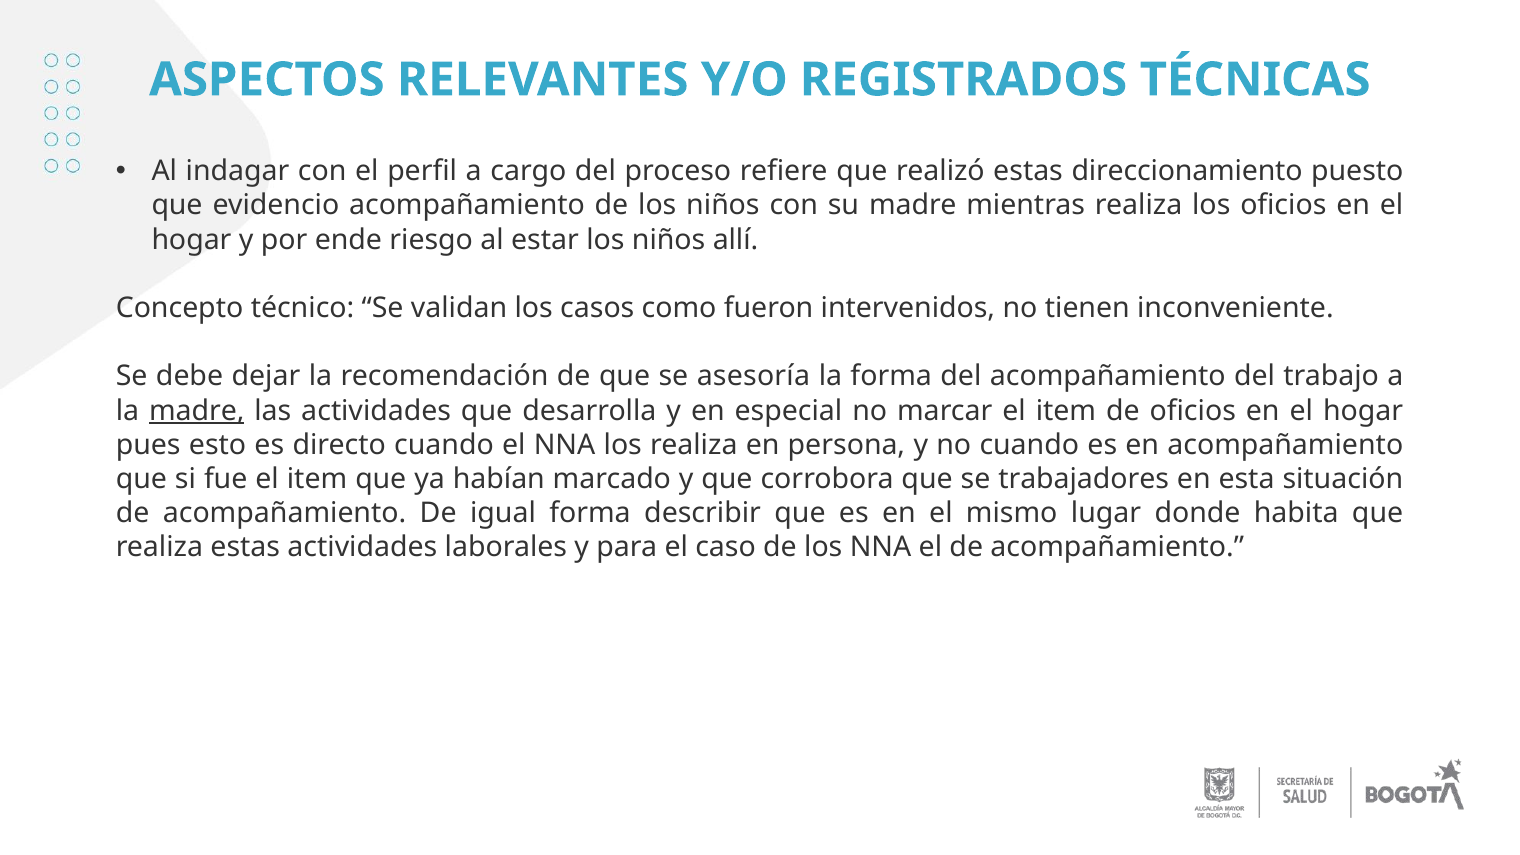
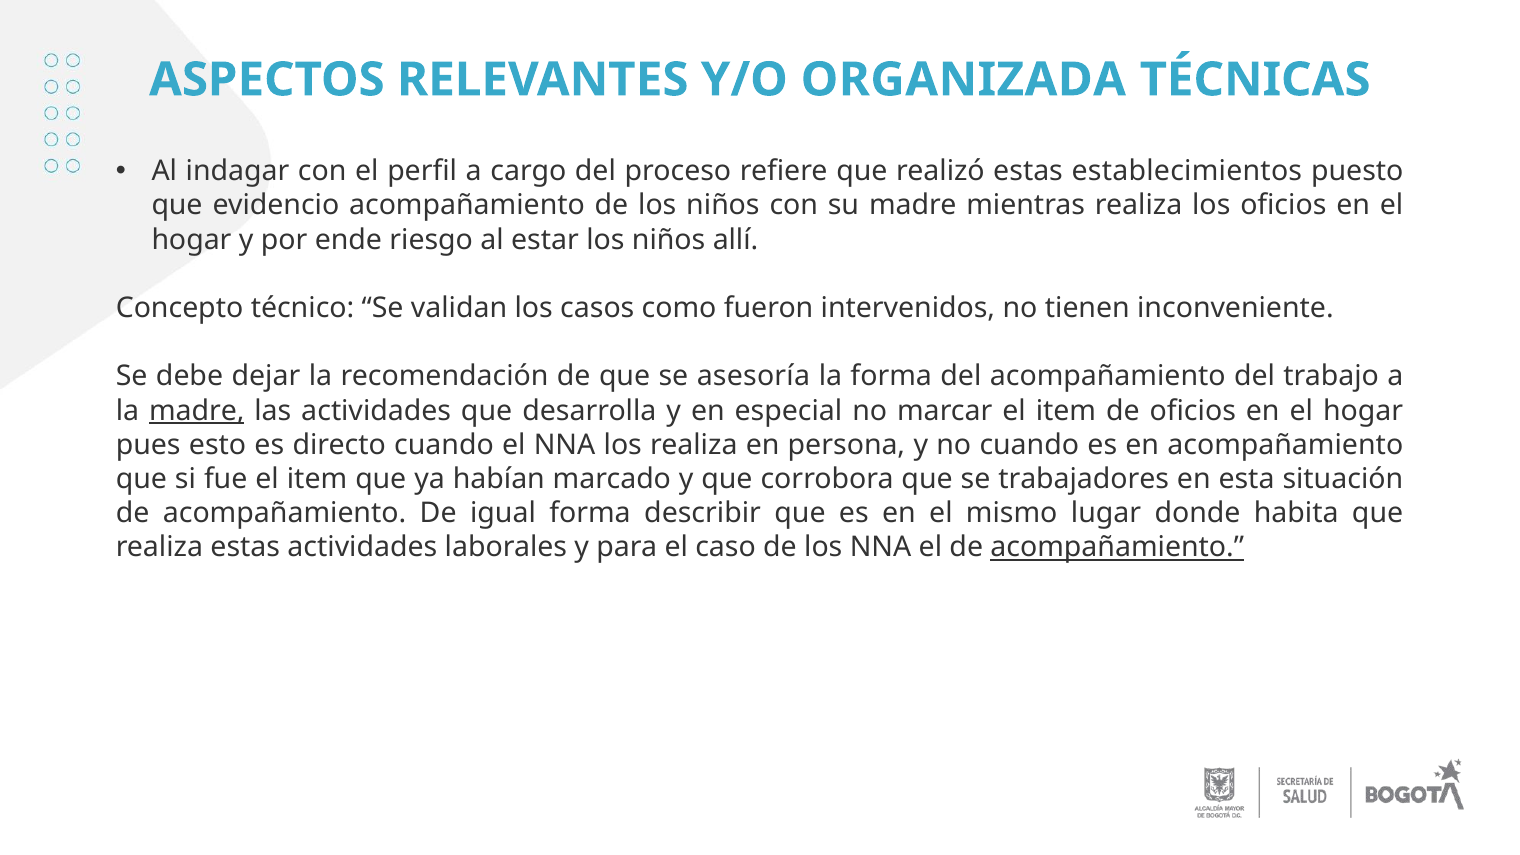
REGISTRADOS: REGISTRADOS -> ORGANIZADA (963, 80)
direccionamiento: direccionamiento -> establecimientos (1187, 171)
acompañamiento underline: none -> present (1117, 547)
